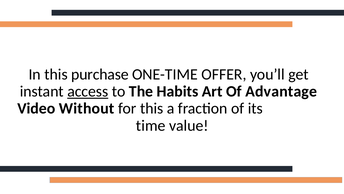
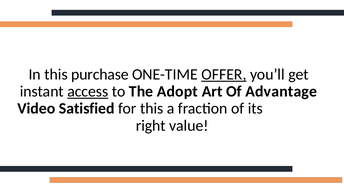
OFFER underline: none -> present (224, 74)
Habits: Habits -> Adopt (177, 91)
Without: Without -> Satisfied (87, 108)
time: time -> right (151, 125)
